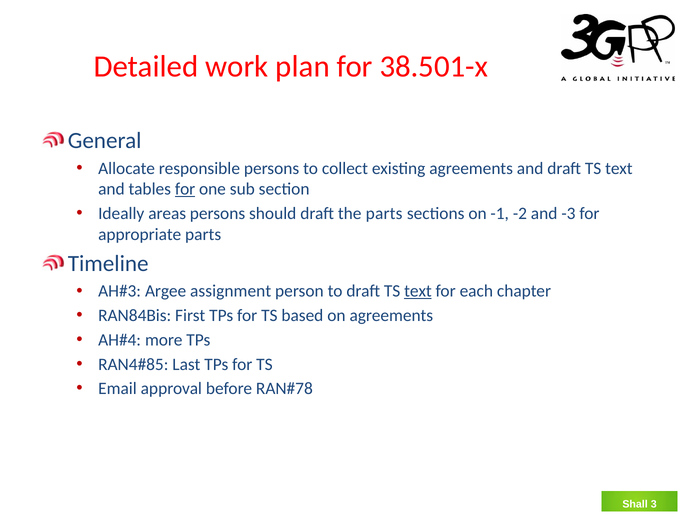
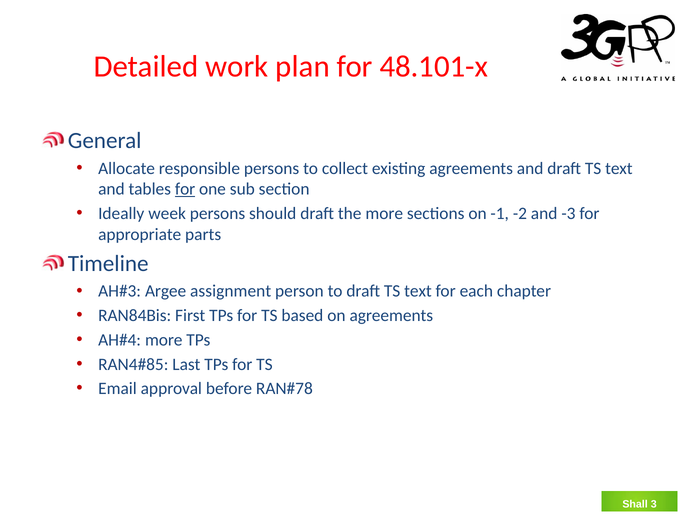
38.501-x: 38.501-x -> 48.101-x (434, 66)
areas: areas -> week (167, 213)
the parts: parts -> more (384, 213)
text underline: present -> none (418, 291)
